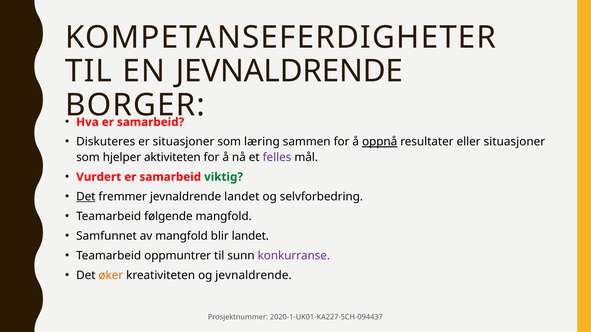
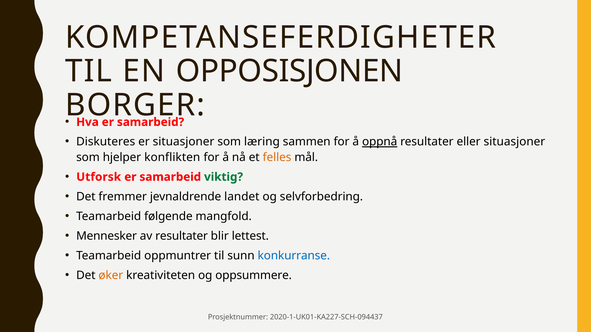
EN JEVNALDRENDE: JEVNALDRENDE -> OPPOSISJONEN (289, 71)
aktiviteten: aktiviteten -> konflikten (172, 157)
felles colour: purple -> orange (277, 157)
Vurdert: Vurdert -> Utforsk (99, 177)
Det underline: present -> none (86, 197)
Samfunnet: Samfunnet -> Mennesker (107, 236)
av mangfold: mangfold -> resultater (182, 236)
blir landet: landet -> lettest (250, 236)
konkurranse colour: purple -> blue (294, 256)
og jevnaldrende: jevnaldrende -> oppsummere (254, 276)
